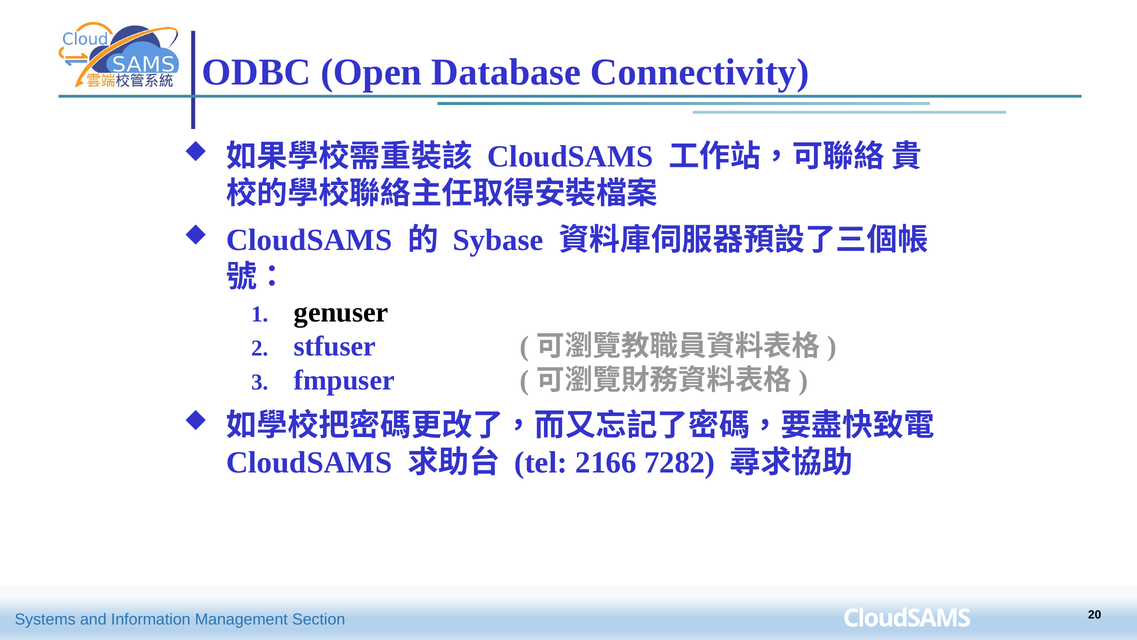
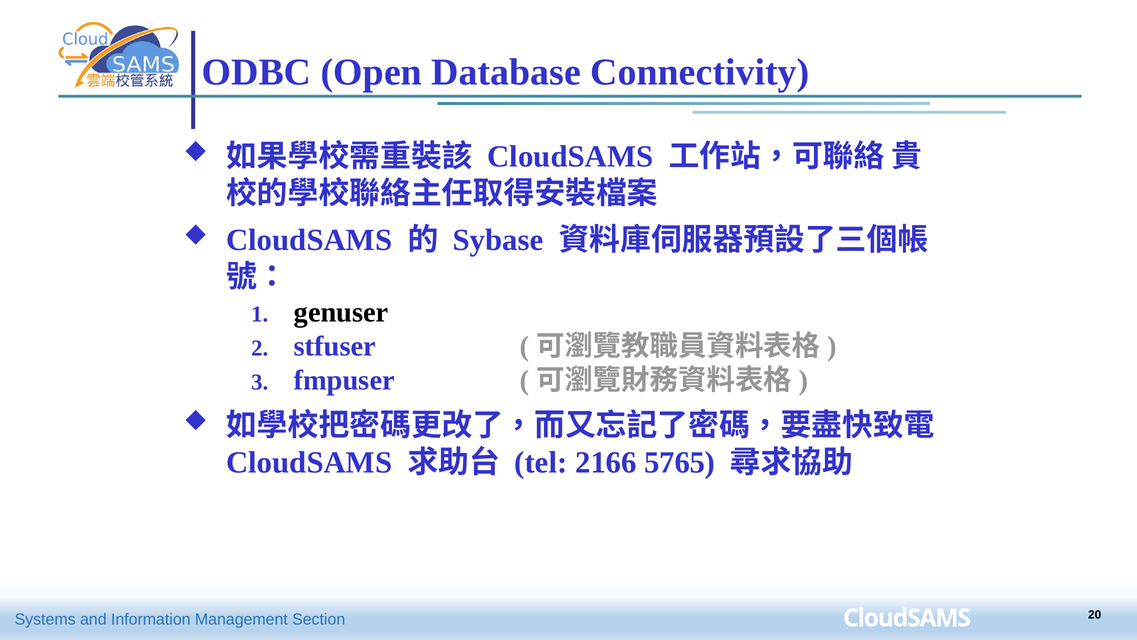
7282: 7282 -> 5765 (680, 462)
